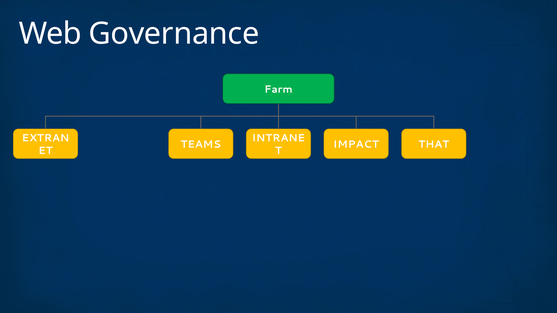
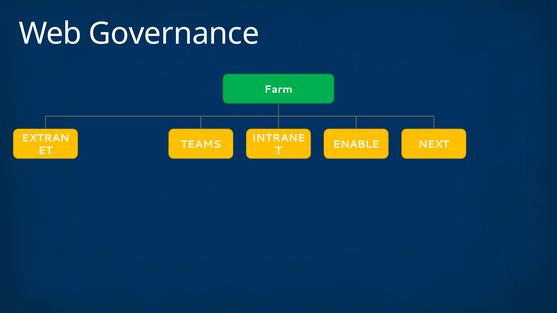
IMPACT: IMPACT -> ENABLE (356, 145)
THAT: THAT -> NEXT (434, 145)
